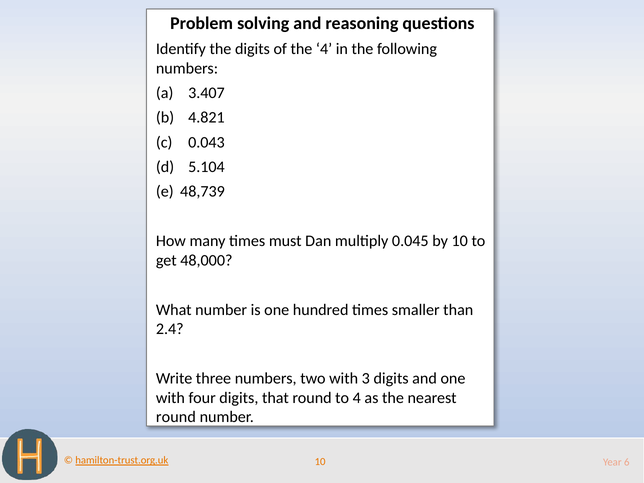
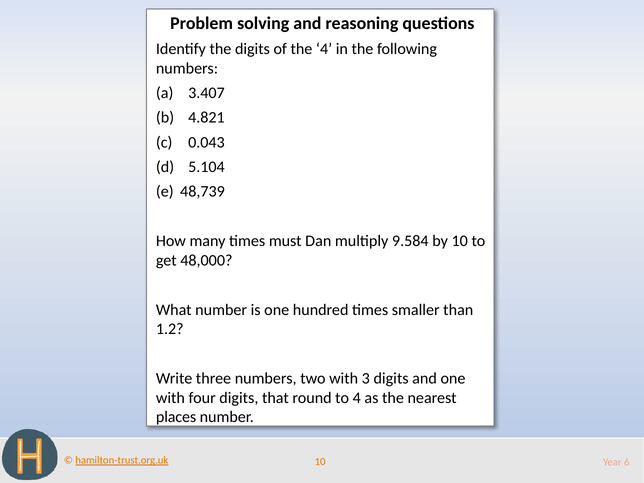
0.045: 0.045 -> 9.584 (410, 241)
2.4: 2.4 -> 1.2 (170, 329)
round: round -> places (176, 417)
